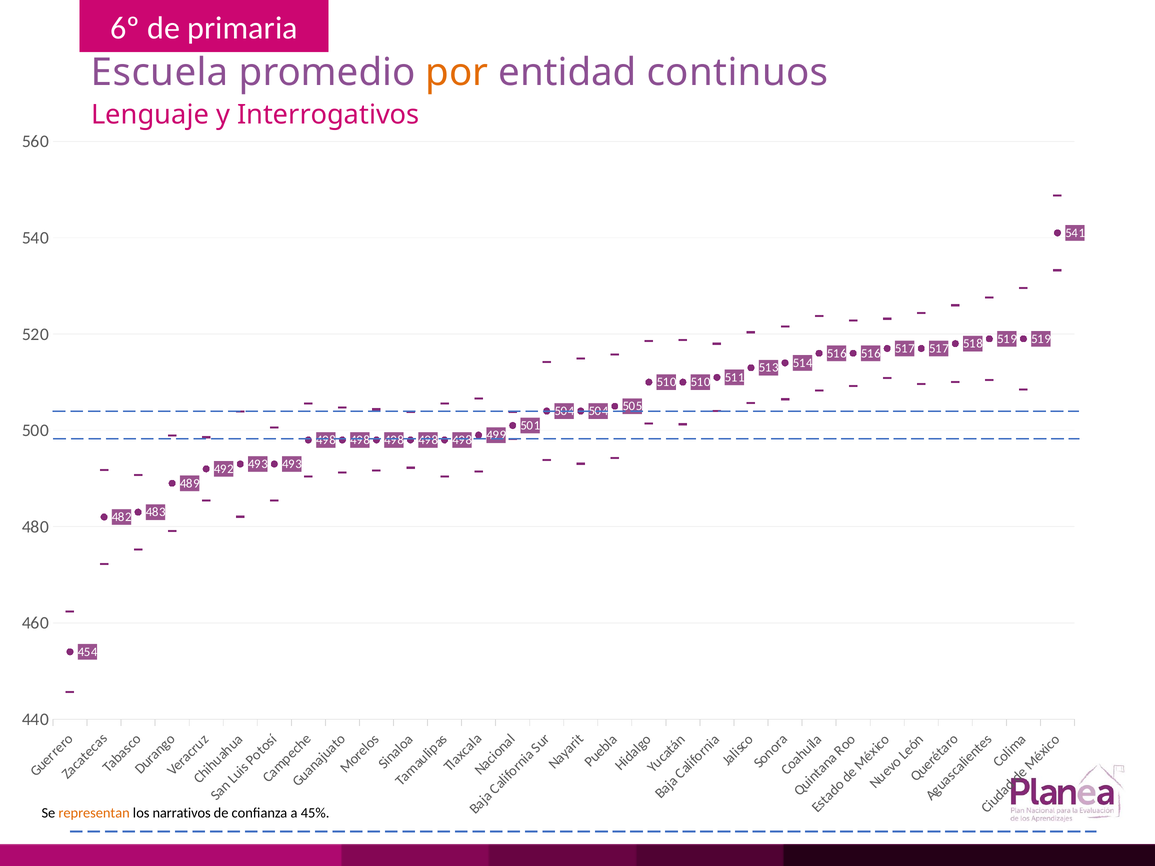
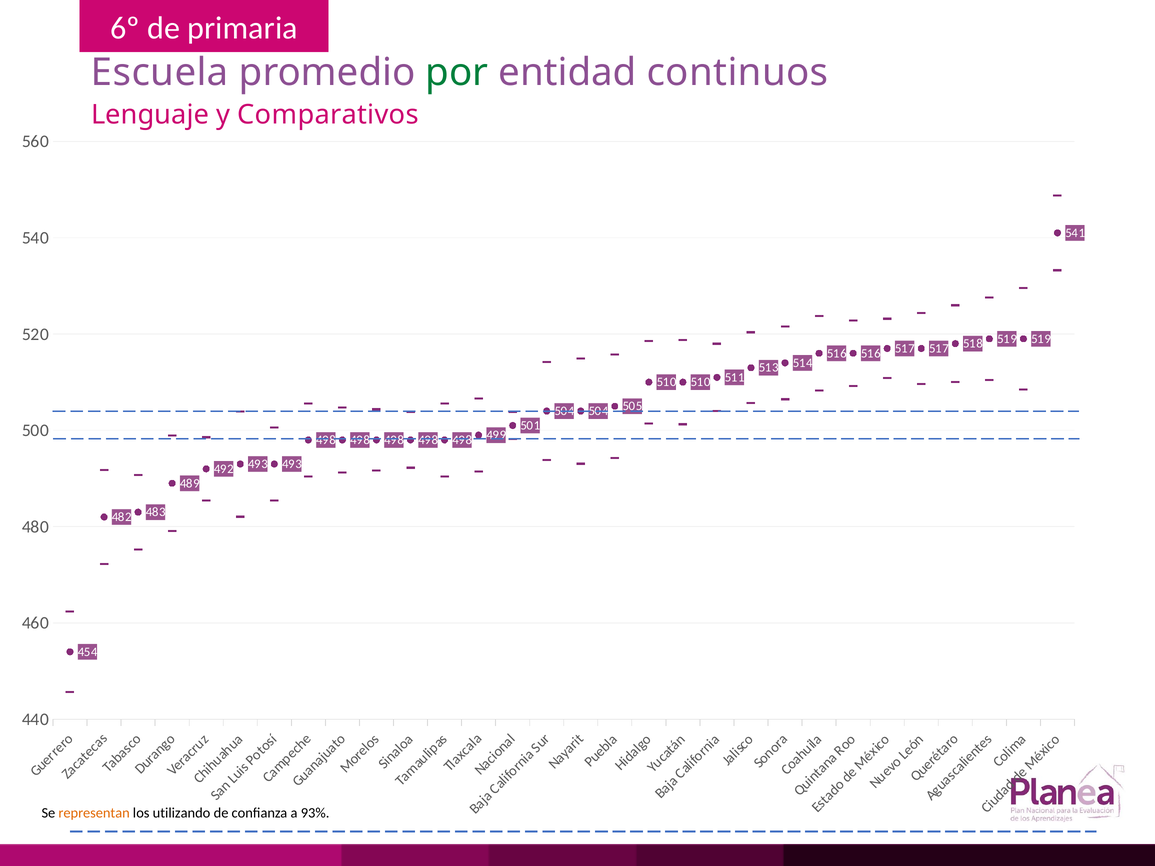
por colour: orange -> green (457, 72)
Interrogativos: Interrogativos -> Comparativos (328, 115)
narrativos: narrativos -> utilizando (182, 813)
45%: 45% -> 93% (315, 813)
